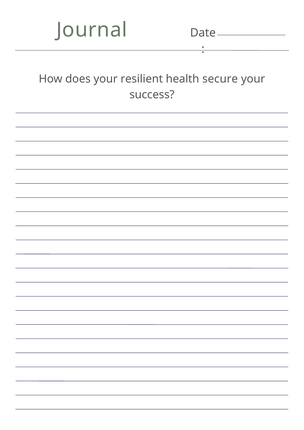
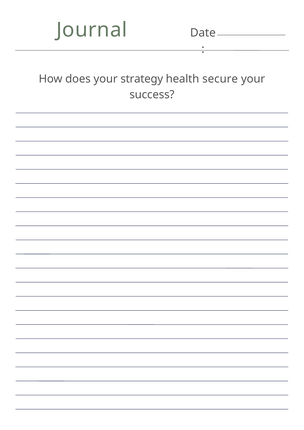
resilient: resilient -> strategy (142, 79)
